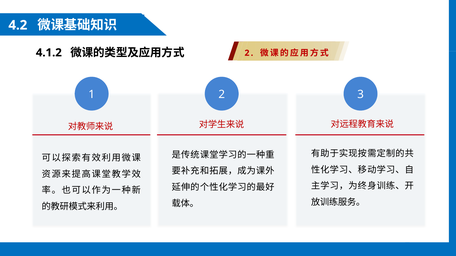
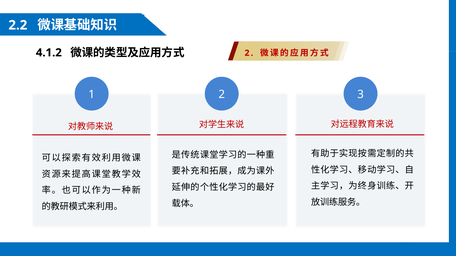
4.2: 4.2 -> 2.2 (18, 25)
